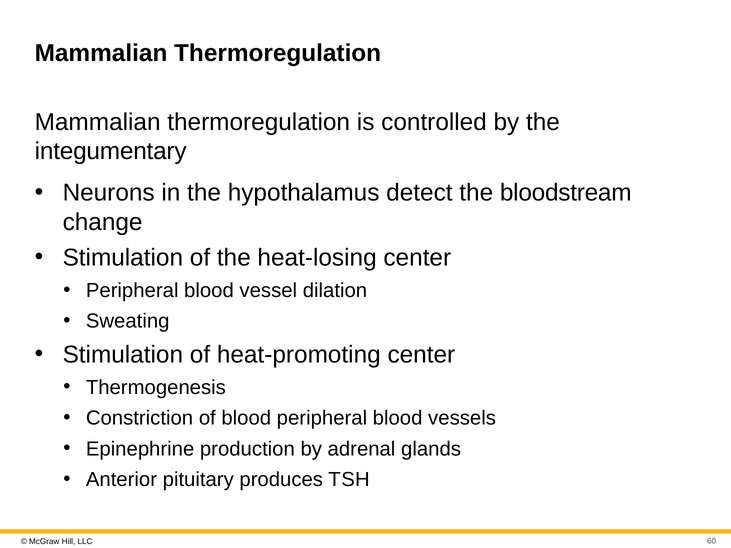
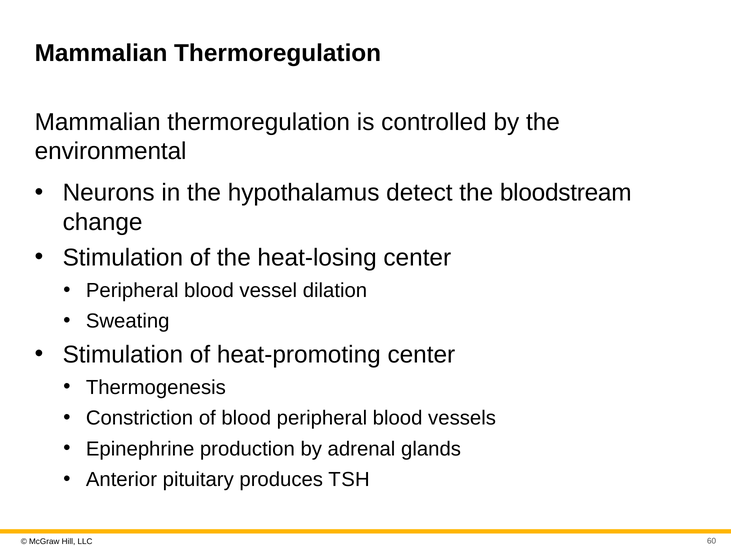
integumentary: integumentary -> environmental (111, 151)
